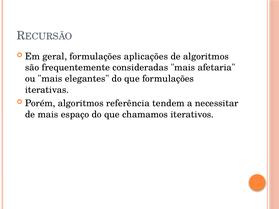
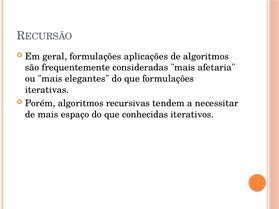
referência: referência -> recursivas (128, 103)
chamamos: chamamos -> conhecidas (145, 115)
